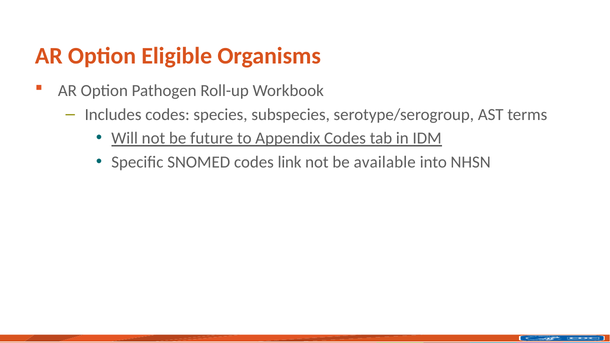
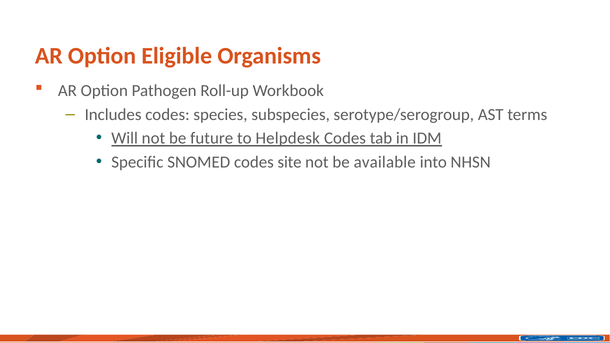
Appendix: Appendix -> Helpdesk (288, 138)
link: link -> site (290, 162)
